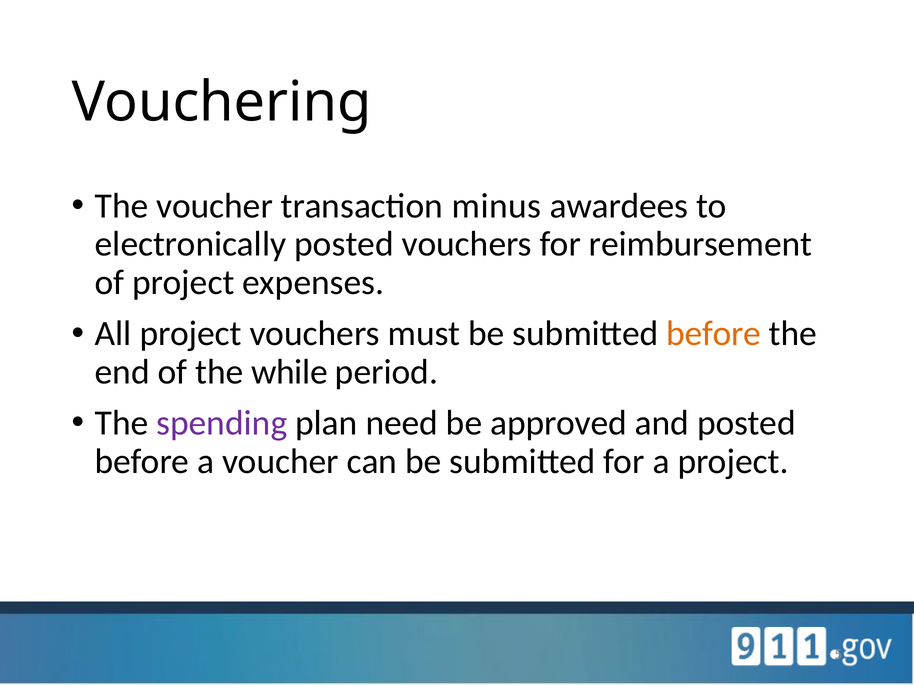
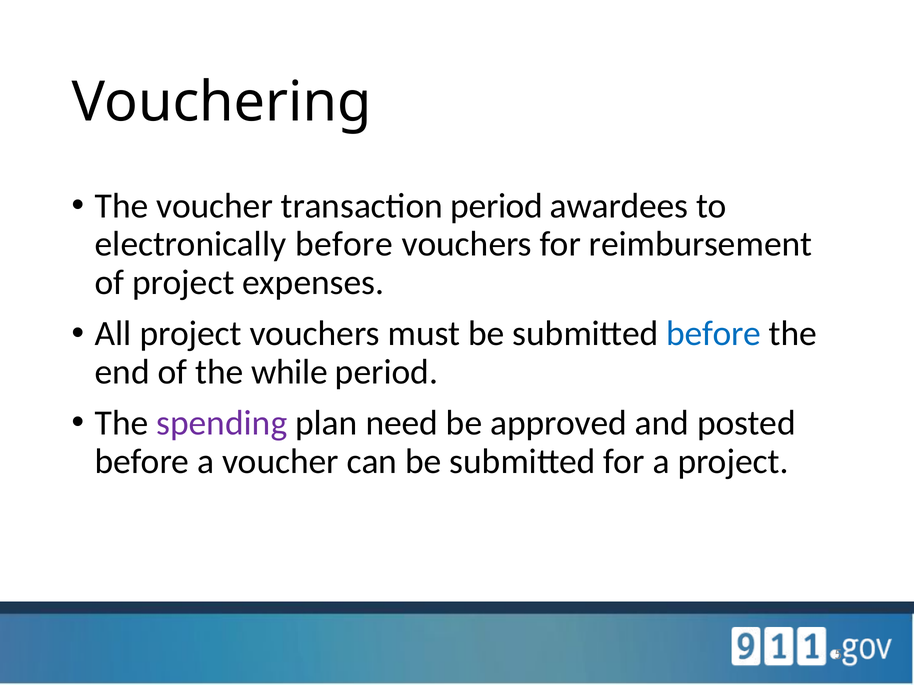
transaction minus: minus -> period (497, 206)
electronically posted: posted -> before (344, 244)
before colour: orange -> blue (714, 334)
